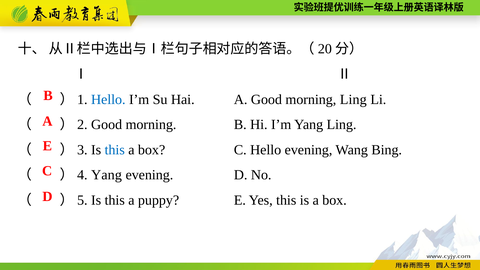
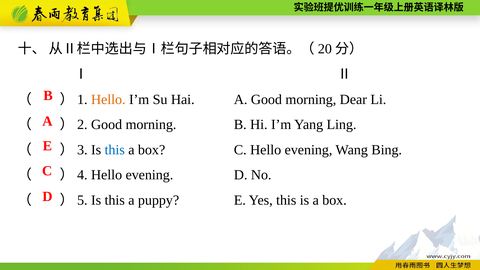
Hello colour: blue -> orange (108, 99)
morning Ling: Ling -> Dear (353, 99)
Yang: Yang -> Hello (107, 175)
